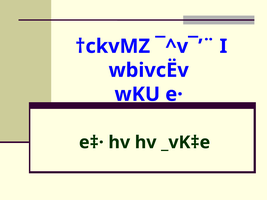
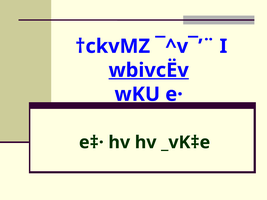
wbivcËv underline: none -> present (149, 70)
